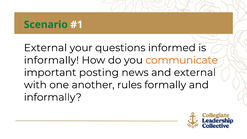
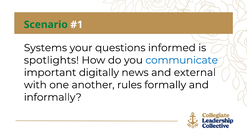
External: External -> Systems (45, 48)
informally: informally -> spotlights (51, 60)
communicate colour: orange -> blue (182, 60)
posting: posting -> digitally (99, 72)
